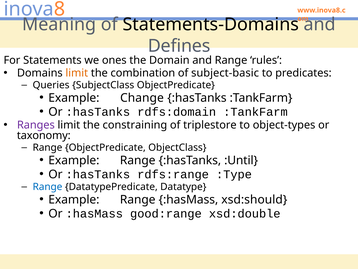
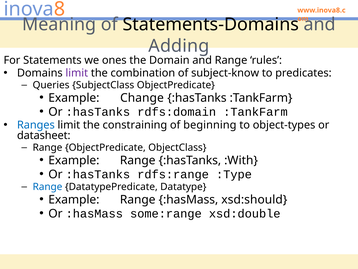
Defines: Defines -> Adding (179, 46)
limit colour: orange -> purple (77, 73)
subject-basic: subject-basic -> subject-know (225, 73)
Ranges colour: purple -> blue (36, 125)
triplestore: triplestore -> beginning (210, 125)
taxonomy: taxonomy -> datasheet (44, 135)
:Until: :Until -> :With (241, 160)
good:range: good:range -> some:range (166, 213)
